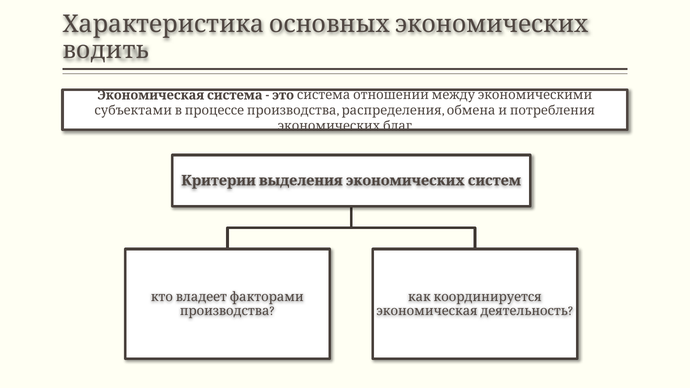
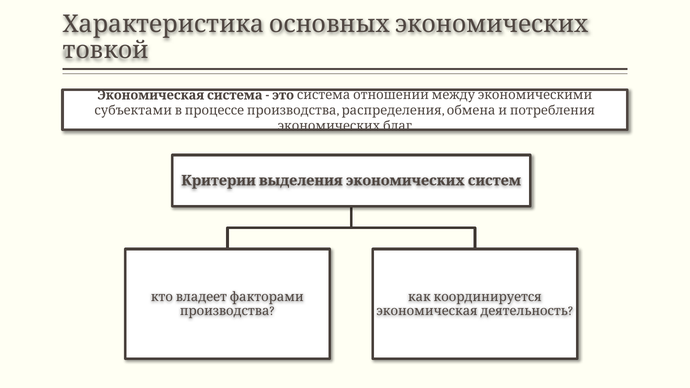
водить: водить -> товкой (106, 50)
